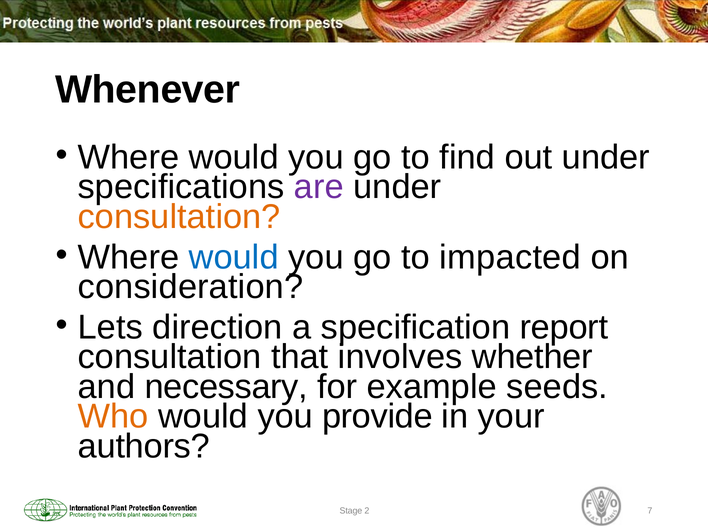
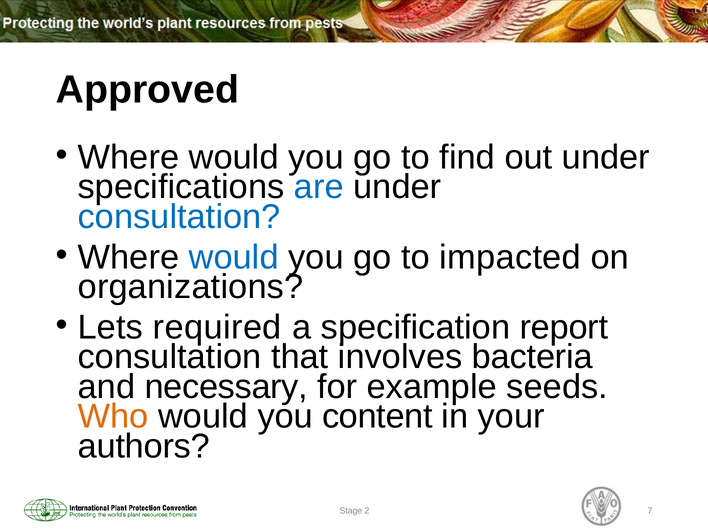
Whenever: Whenever -> Approved (147, 90)
are colour: purple -> blue (319, 187)
consultation colour: orange -> blue (179, 217)
consideration: consideration -> organizations (191, 287)
direction: direction -> required (217, 327)
whether: whether -> bacteria (532, 357)
provide: provide -> content (377, 417)
